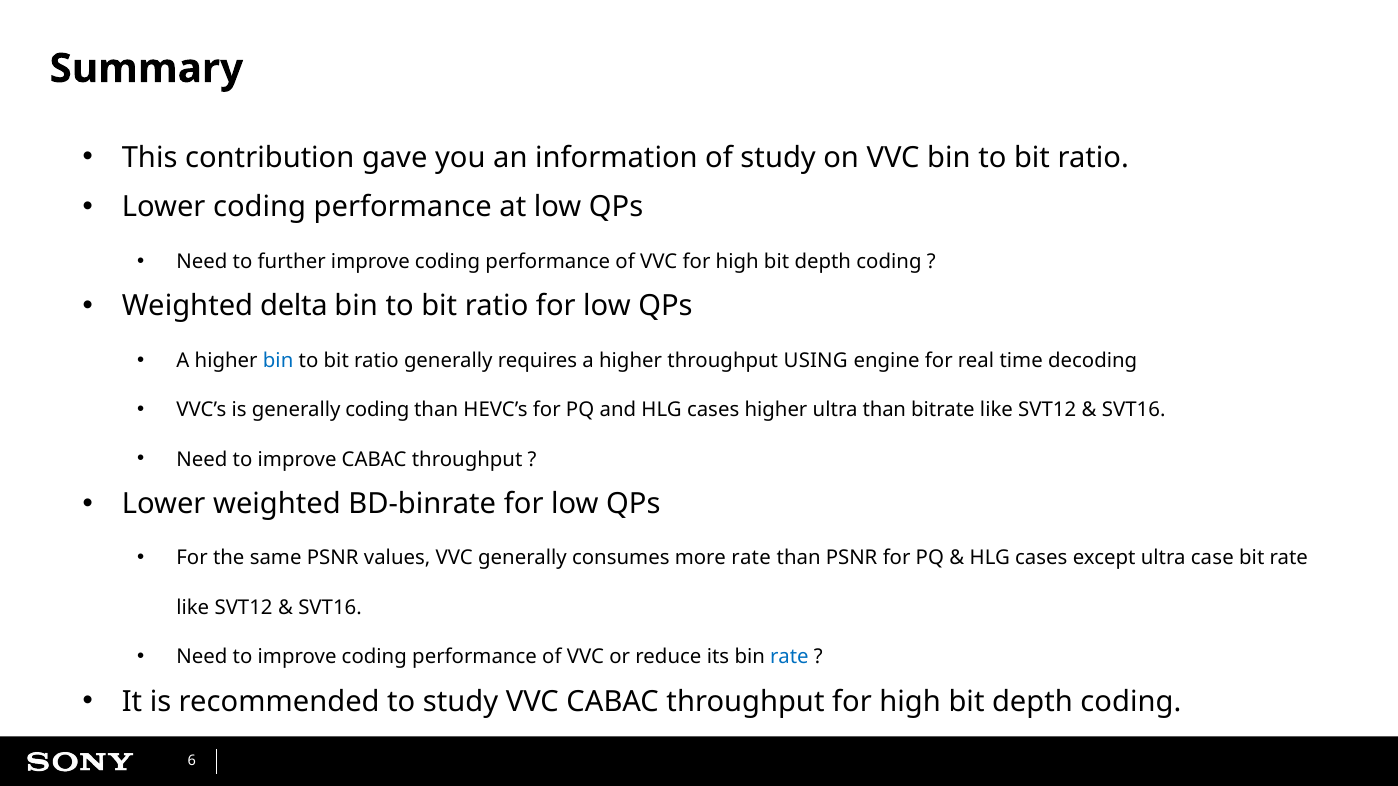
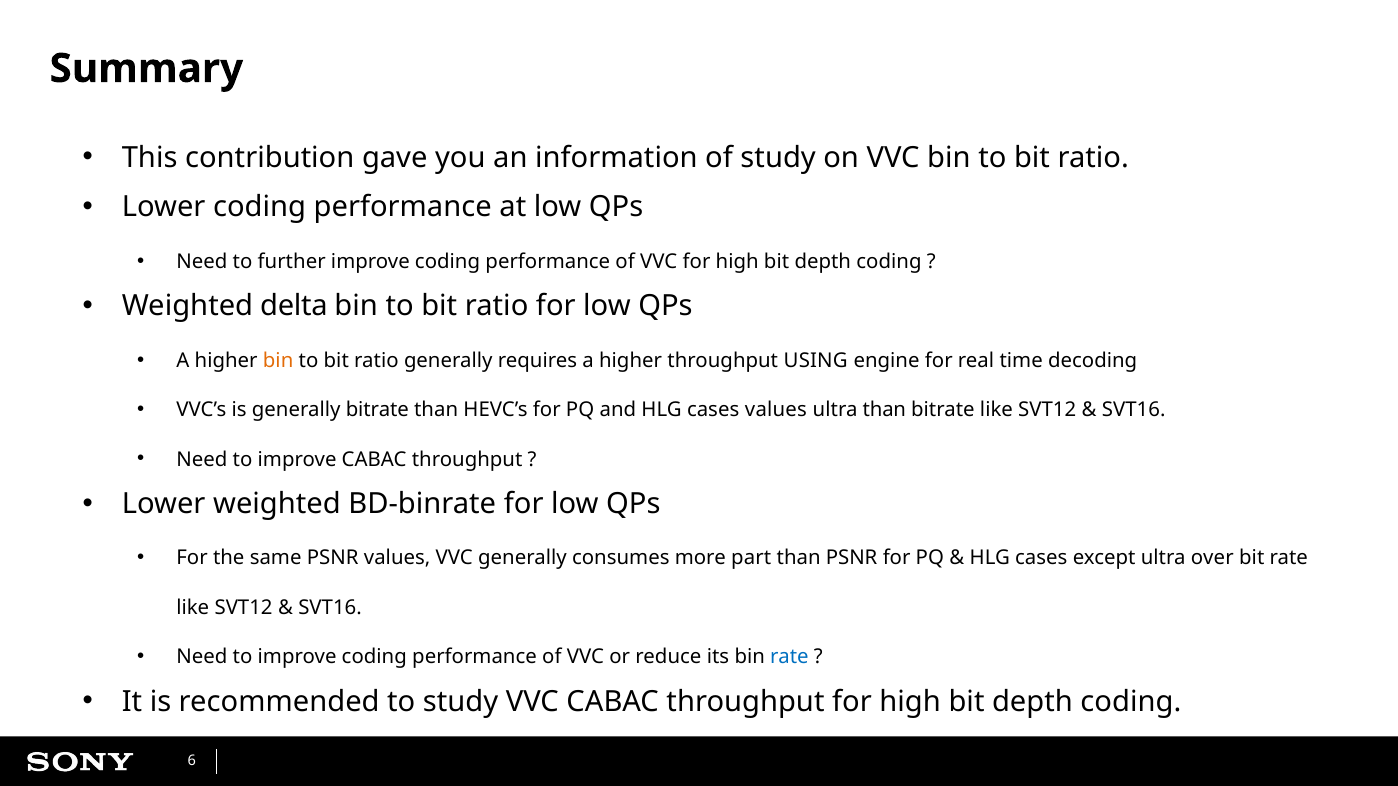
bin colour: blue -> orange (278, 360)
generally coding: coding -> bitrate (377, 410)
cases higher: higher -> values (776, 410)
more rate: rate -> part (751, 558)
case: case -> over (1212, 558)
